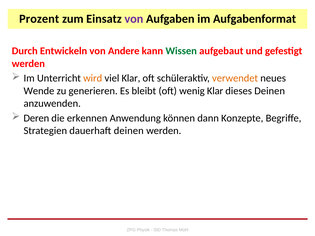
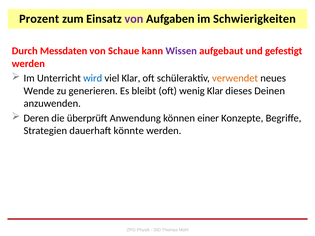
Aufgabenformat: Aufgabenformat -> Schwierigkeiten (254, 19)
Entwickeln: Entwickeln -> Messdaten (64, 51)
Andere: Andere -> Schaue (124, 51)
Wissen colour: green -> purple (181, 51)
wird colour: orange -> blue (93, 78)
erkennen: erkennen -> überprüft (87, 118)
dann: dann -> einer (208, 118)
dauerhaft deinen: deinen -> könnte (129, 131)
